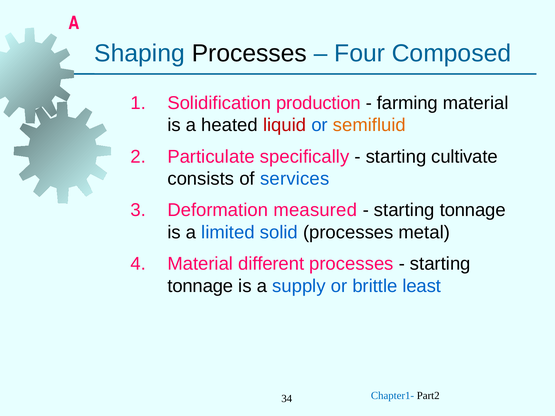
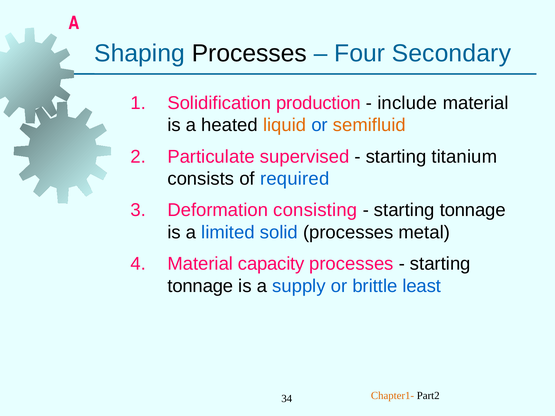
Composed: Composed -> Secondary (451, 53)
farming: farming -> include (407, 103)
liquid colour: red -> orange (285, 125)
specifically: specifically -> supervised (305, 157)
cultivate: cultivate -> titanium (464, 157)
services: services -> required (295, 179)
measured: measured -> consisting (315, 210)
different: different -> capacity (271, 264)
Chapter1- colour: blue -> orange (392, 396)
